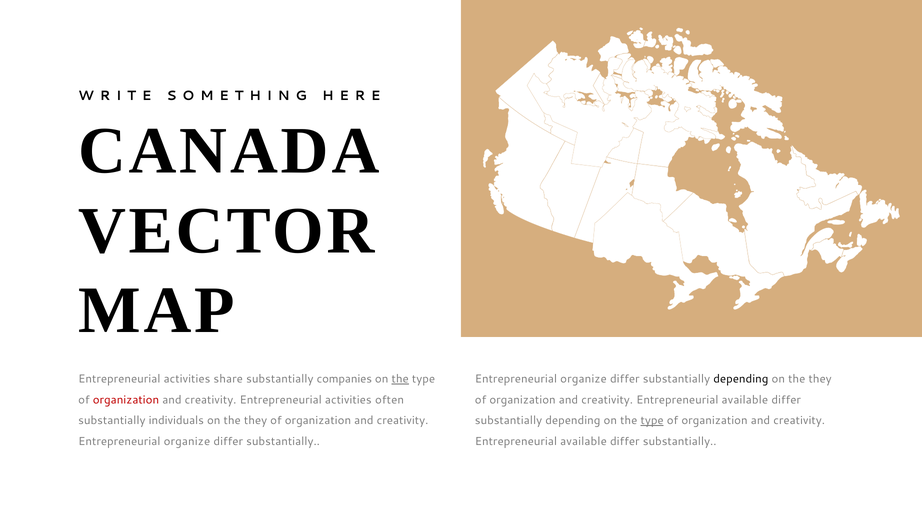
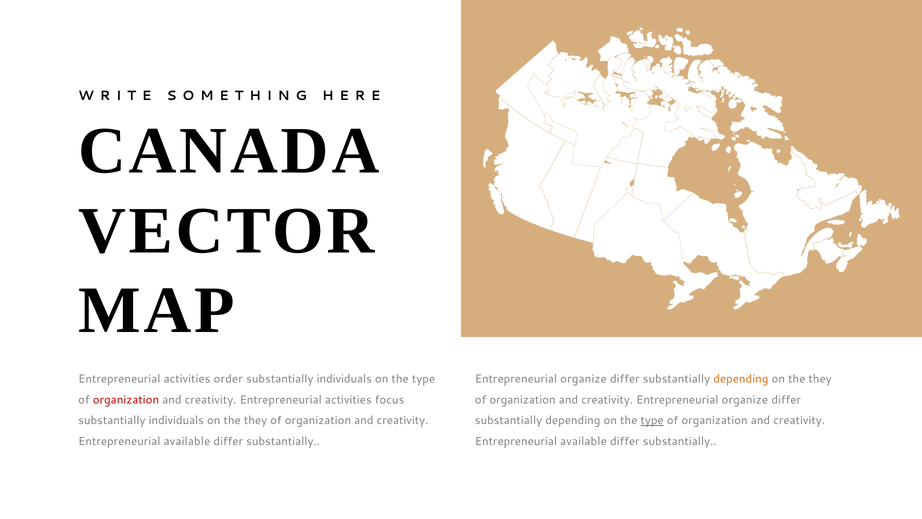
share: share -> order (228, 379)
companies: companies -> individuals (344, 379)
the underline: present -> none (400, 379)
depending colour: black -> orange (741, 379)
often: often -> focus (390, 400)
available: available -> organize (745, 400)
organize: organize -> available (187, 441)
